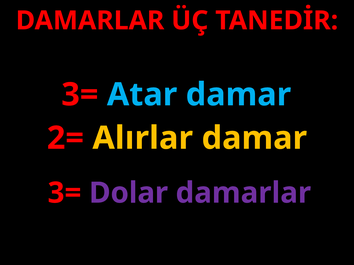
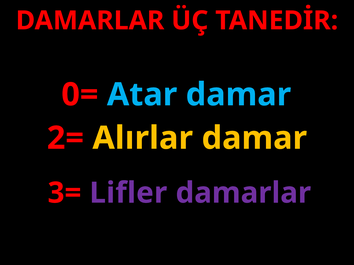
3=: 3= -> 0= (80, 95)
Dolar: Dolar -> Lifler (128, 193)
